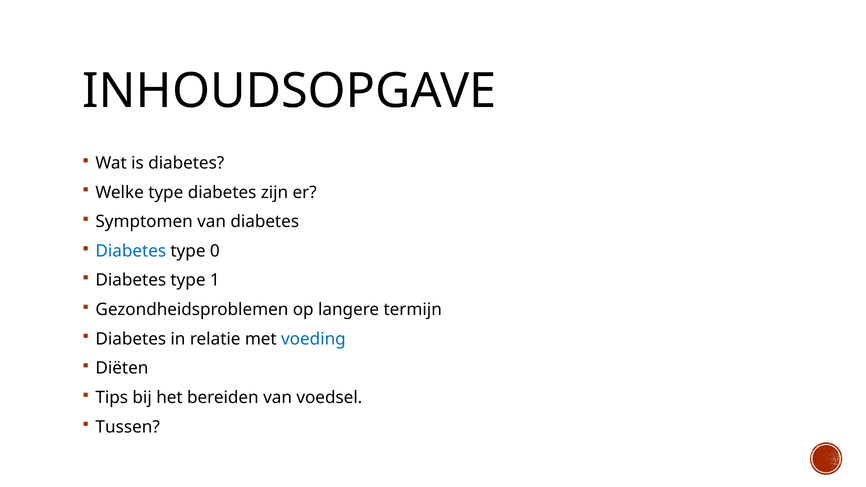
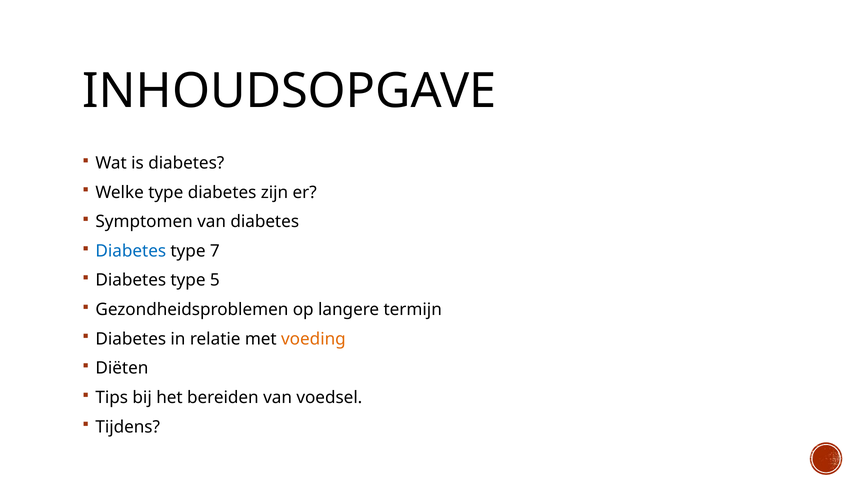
0: 0 -> 7 (215, 251)
1: 1 -> 5 (215, 280)
voeding colour: blue -> orange (313, 339)
Tussen: Tussen -> Tijdens (128, 427)
